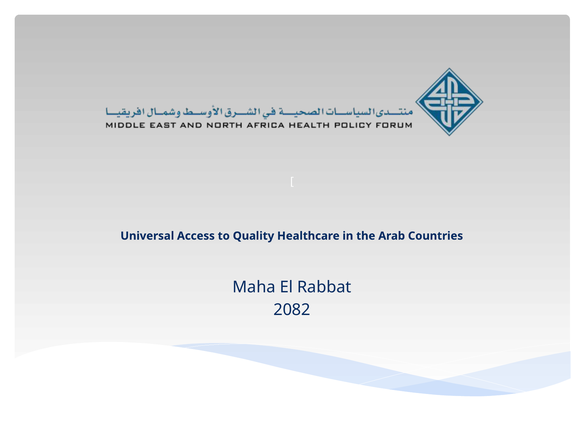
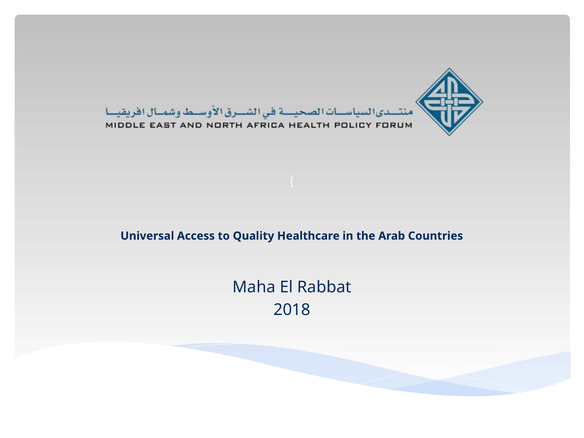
2082: 2082 -> 2018 (292, 310)
